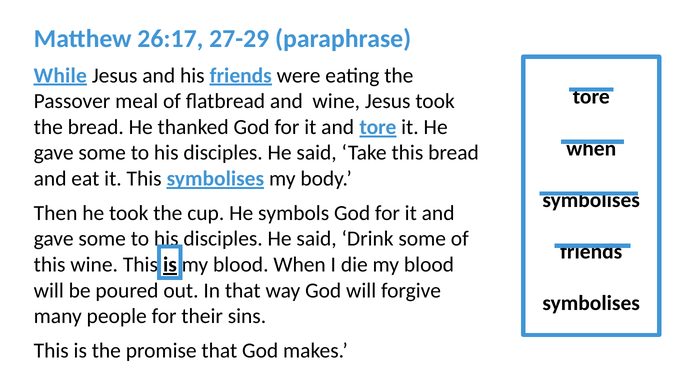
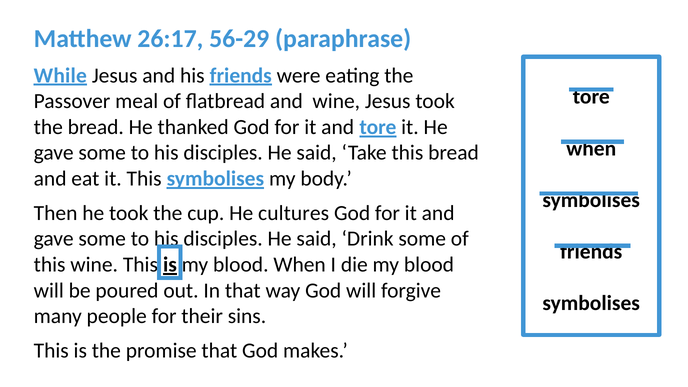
27-29: 27-29 -> 56-29 (239, 39)
symbols: symbols -> cultures (294, 213)
